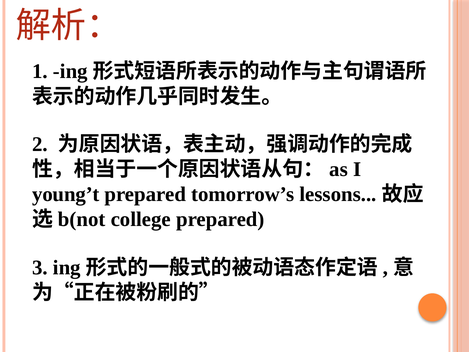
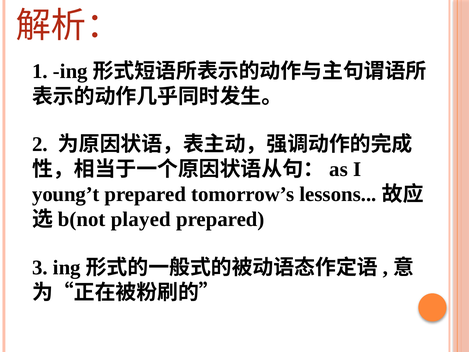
college: college -> played (141, 219)
